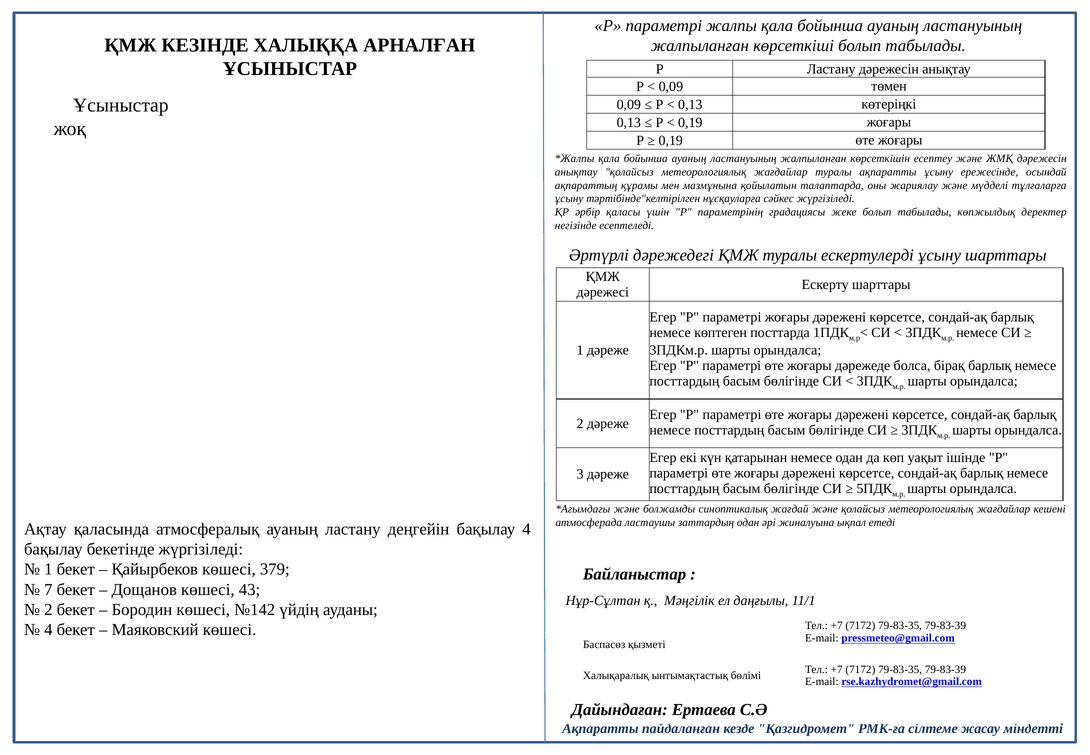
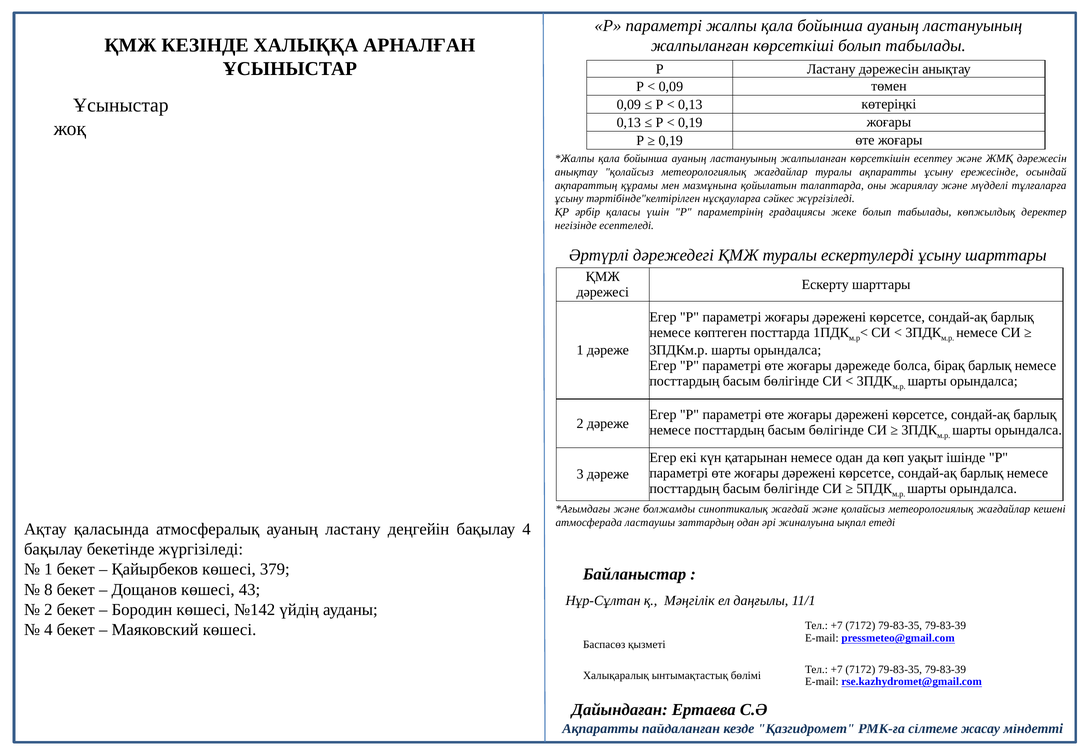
7: 7 -> 8 (48, 589)
